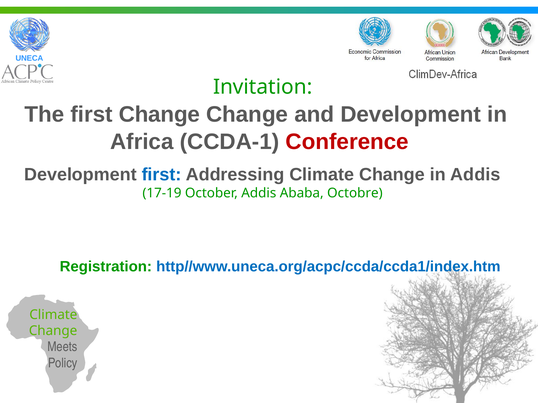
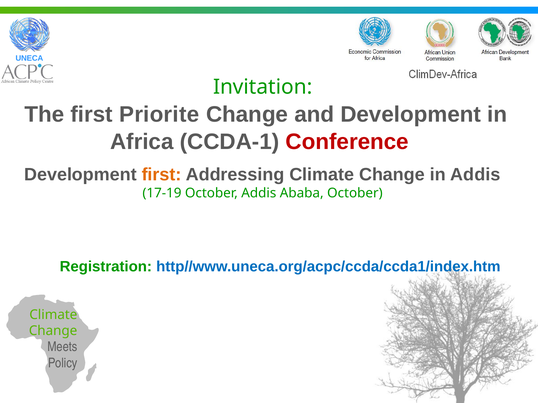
first Change: Change -> Priorite (159, 115)
first colour: blue -> orange (162, 175)
Ababa Octobre: Octobre -> October (355, 193)
